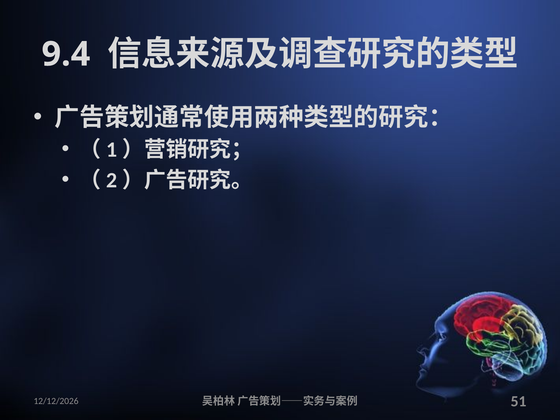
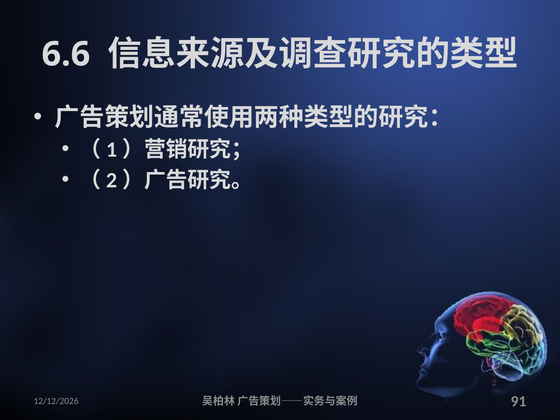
9.4: 9.4 -> 6.6 (66, 54)
51: 51 -> 91 (519, 401)
